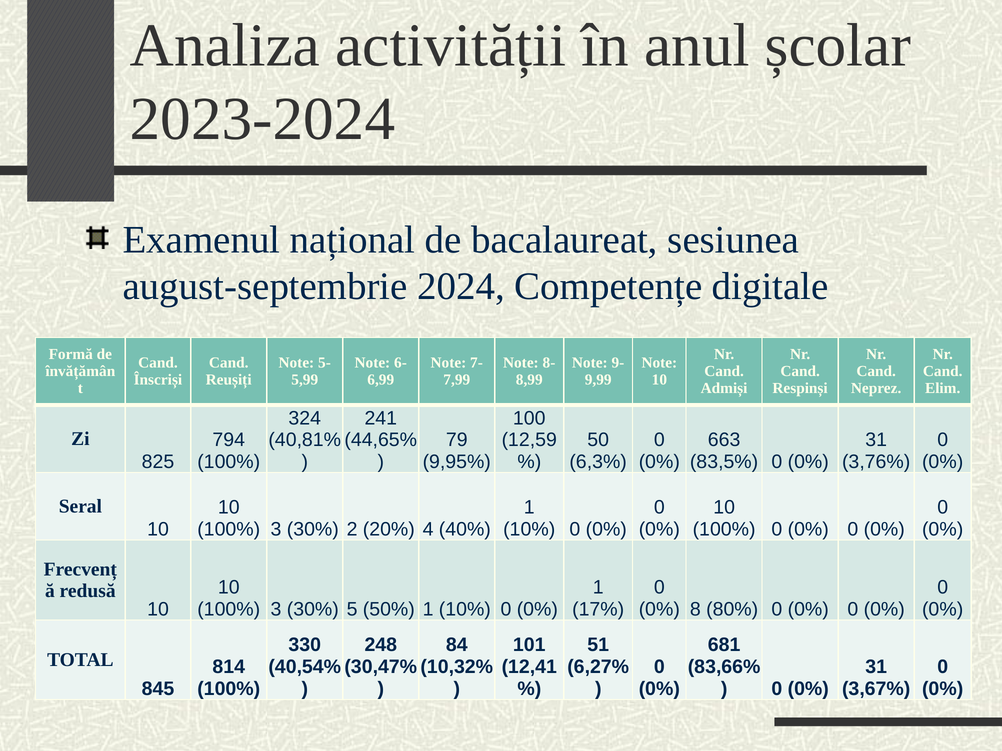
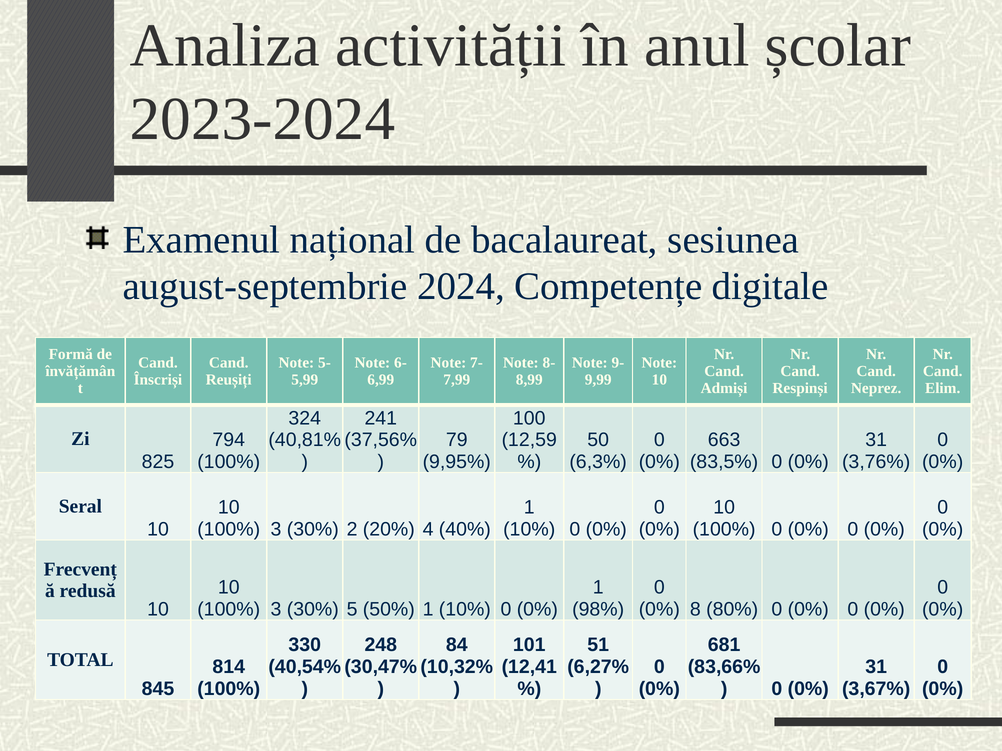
44,65%: 44,65% -> 37,56% (381, 440)
17%: 17% -> 98% (598, 610)
